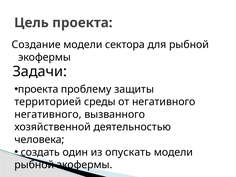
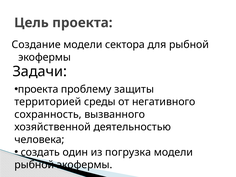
негативного: негативного -> сохранность (48, 114)
опускать: опускать -> погрузка (128, 152)
